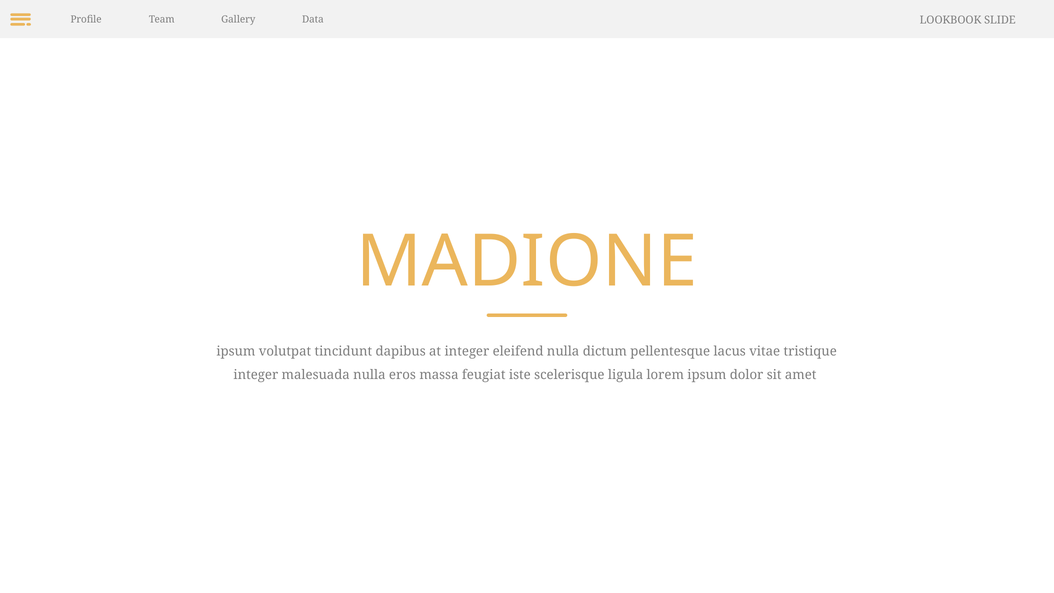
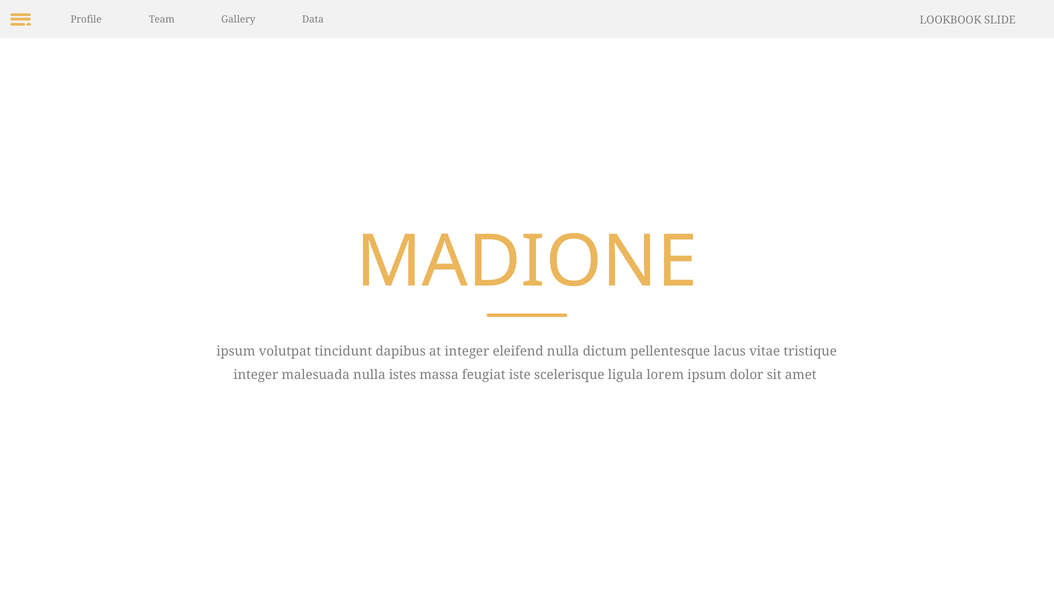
eros: eros -> istes (402, 375)
